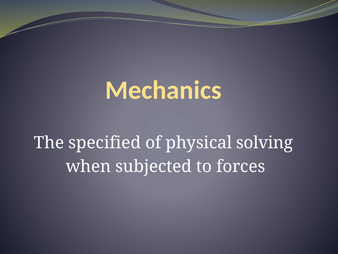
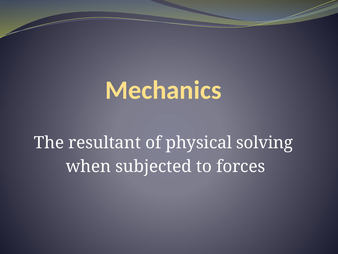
specified: specified -> resultant (105, 143)
